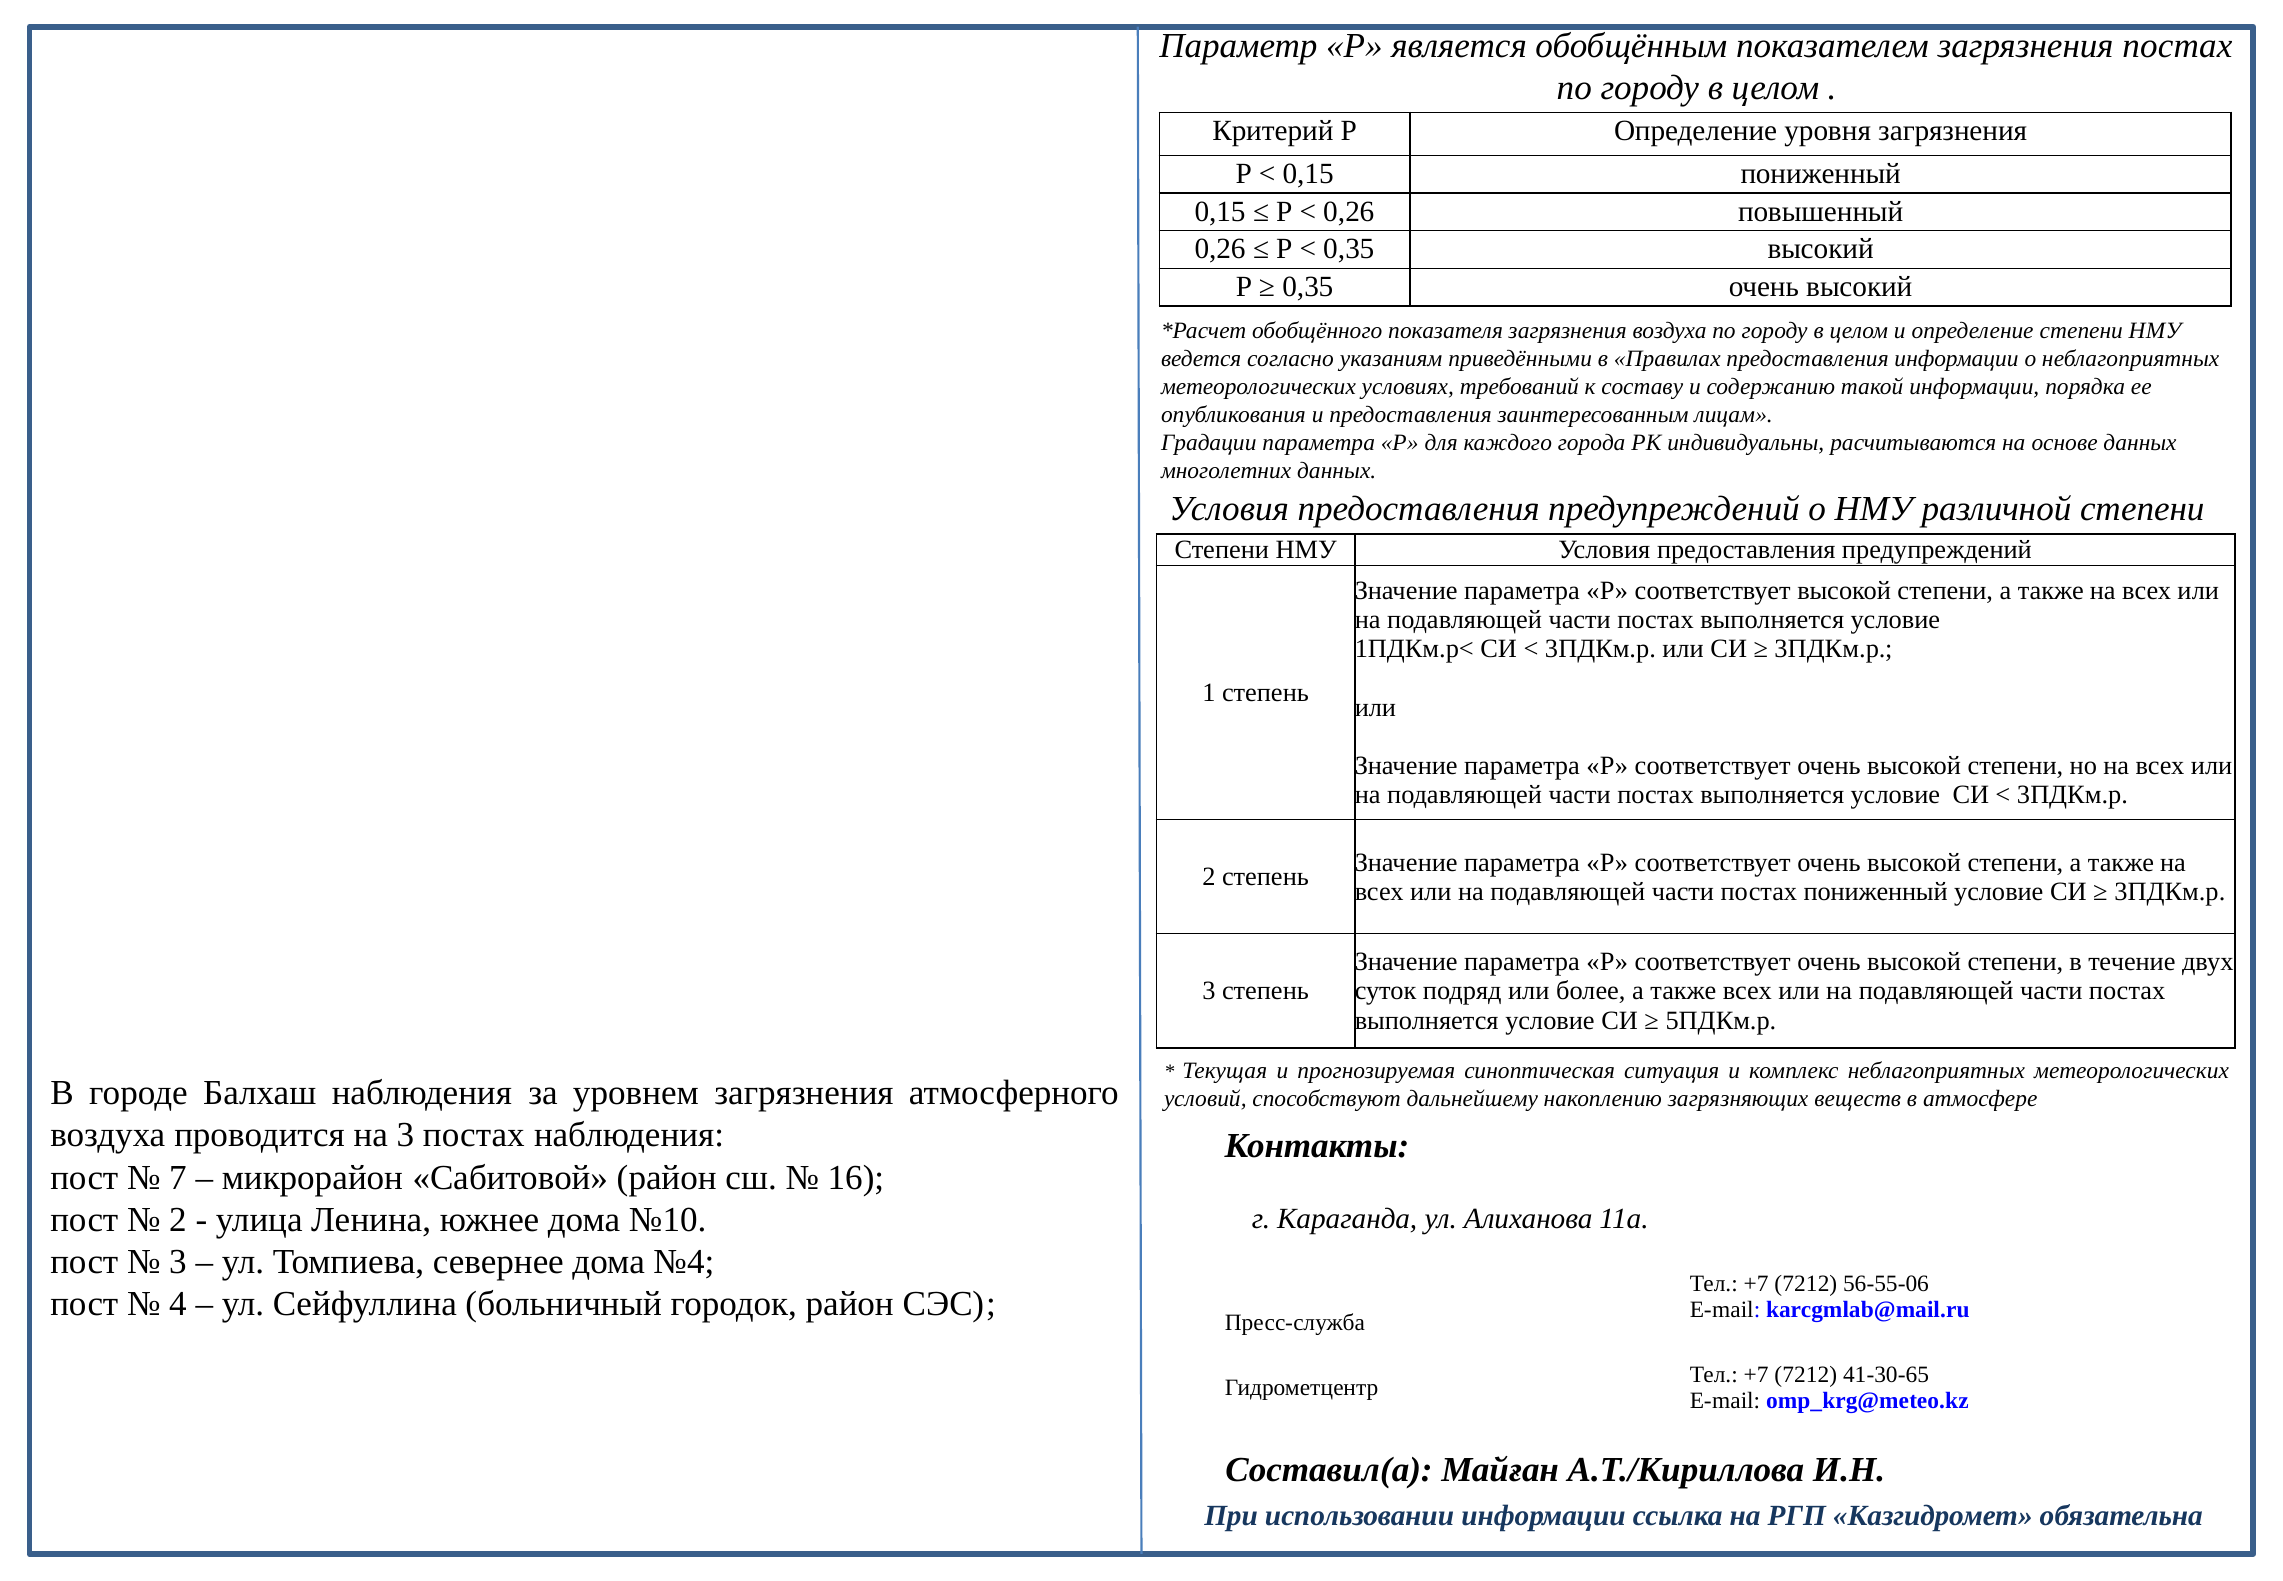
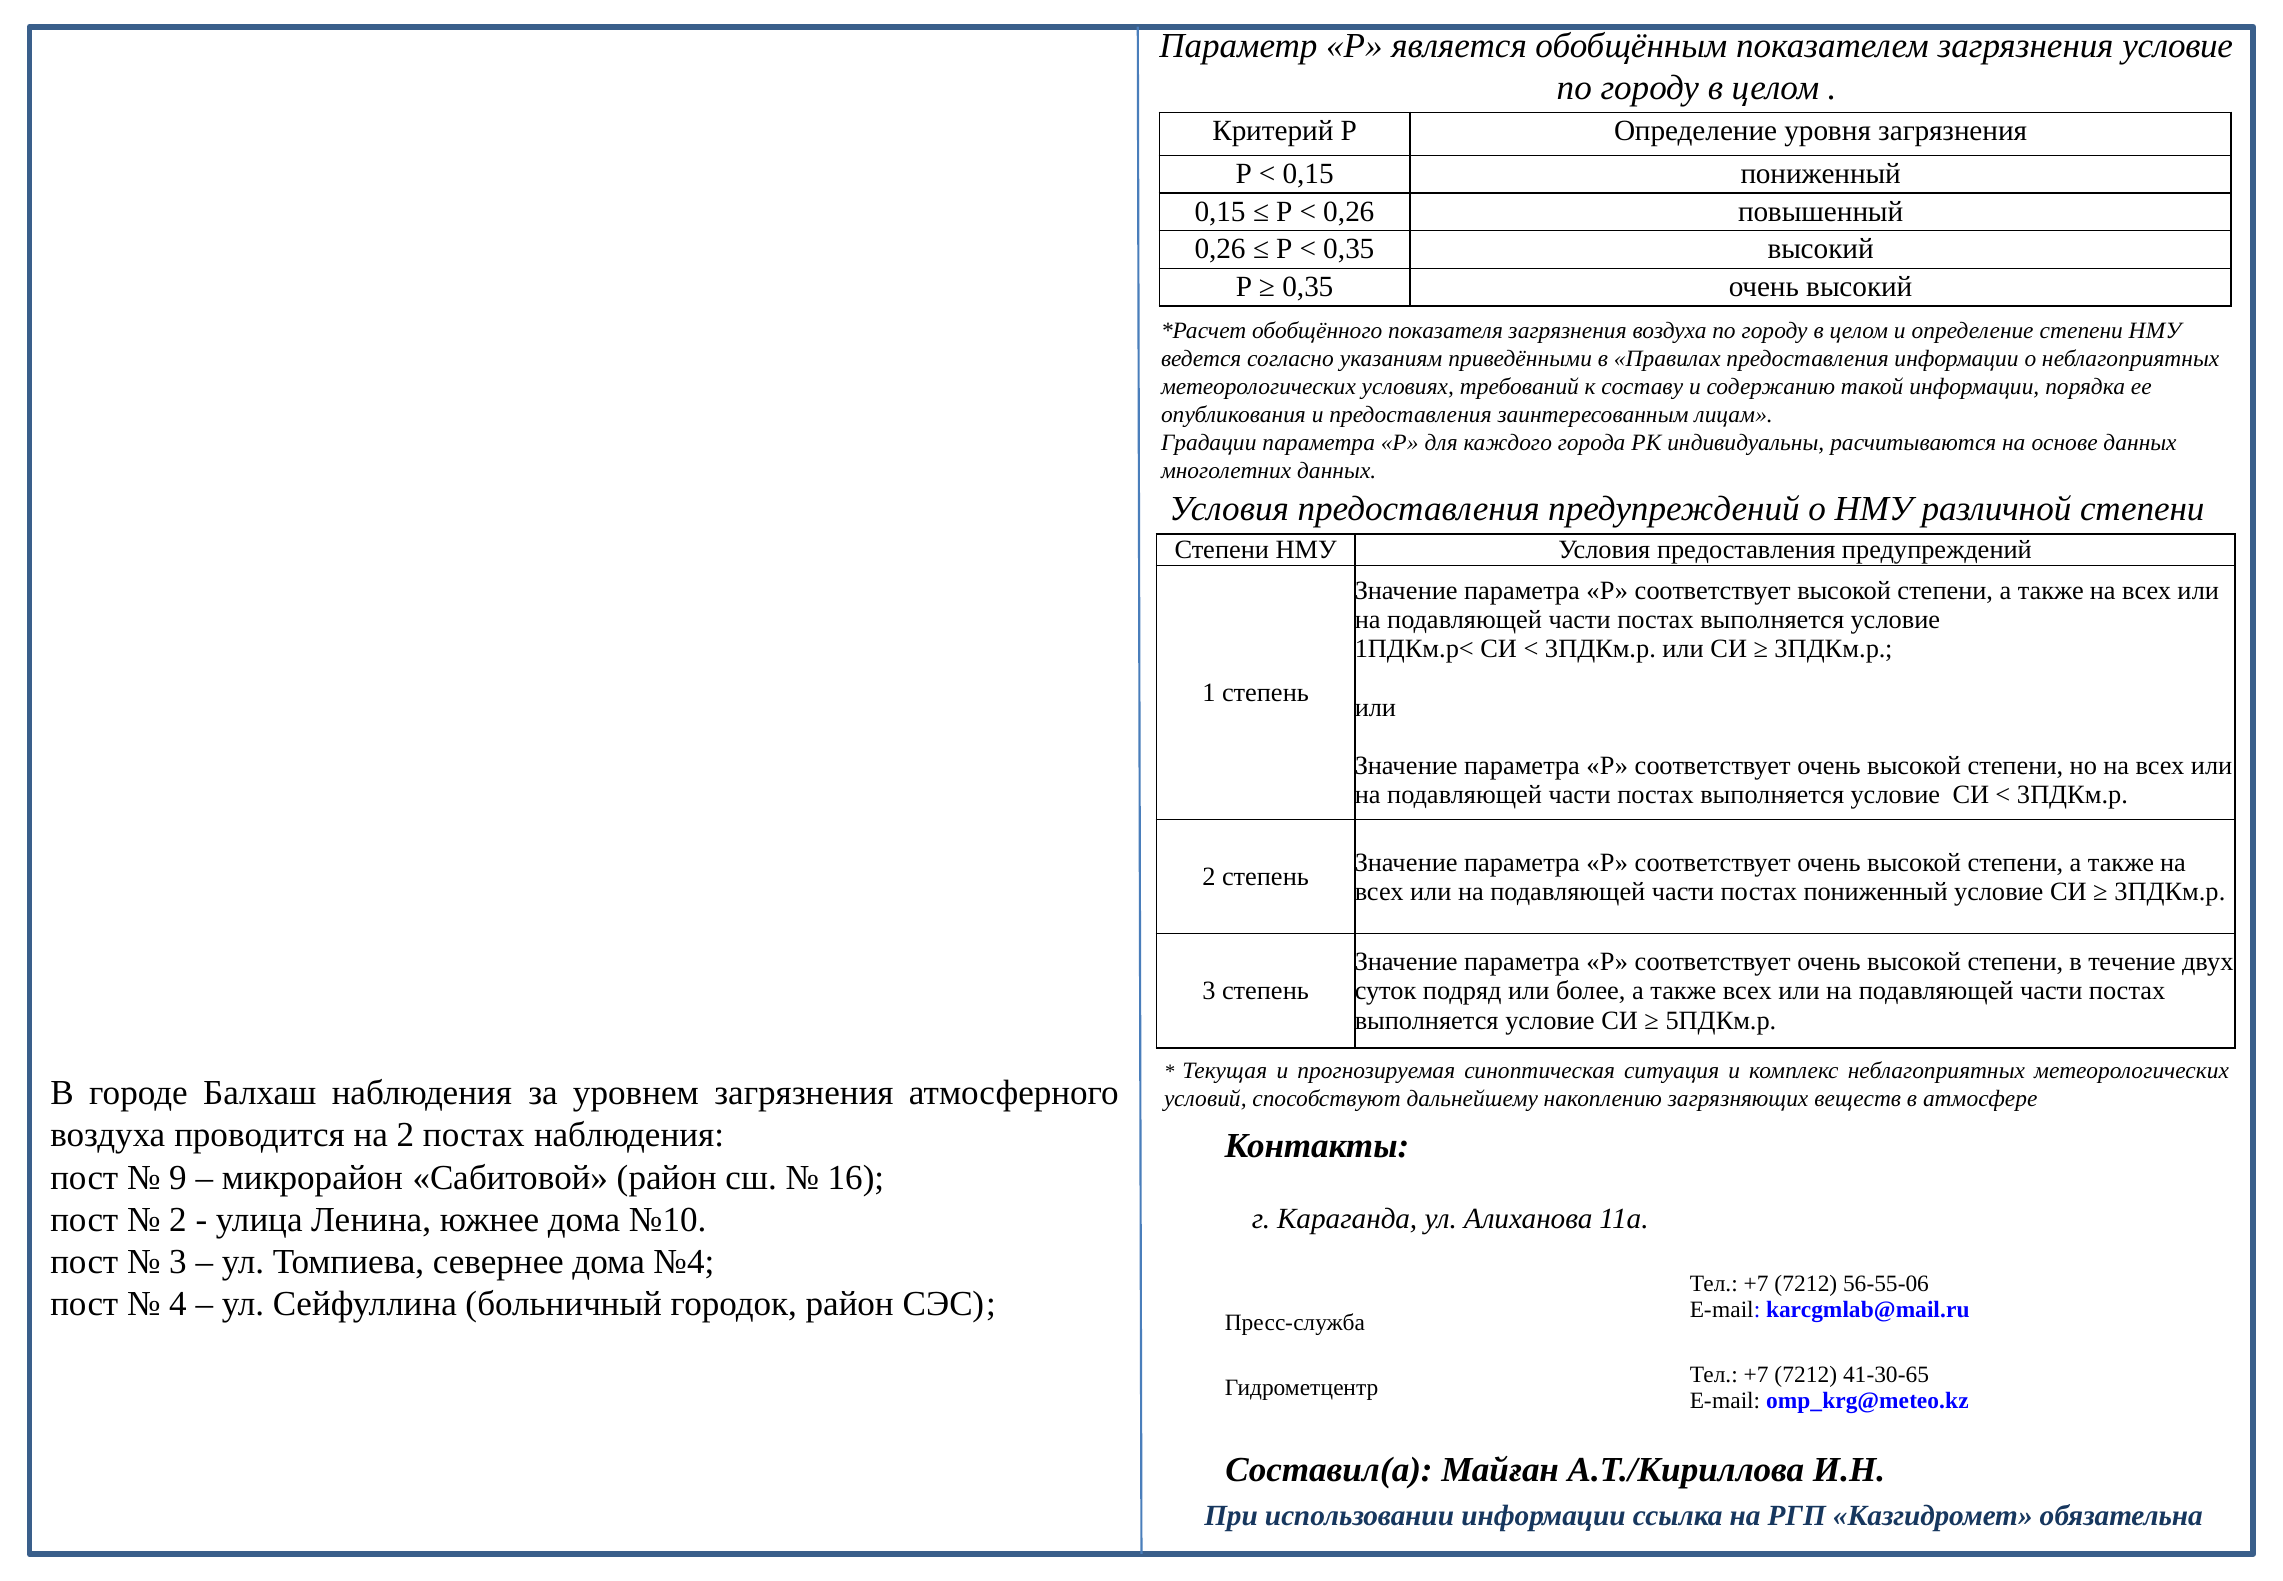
загрязнения постах: постах -> условие (2178, 46)
на 3: 3 -> 2 (405, 1135)
7: 7 -> 9 (178, 1177)
